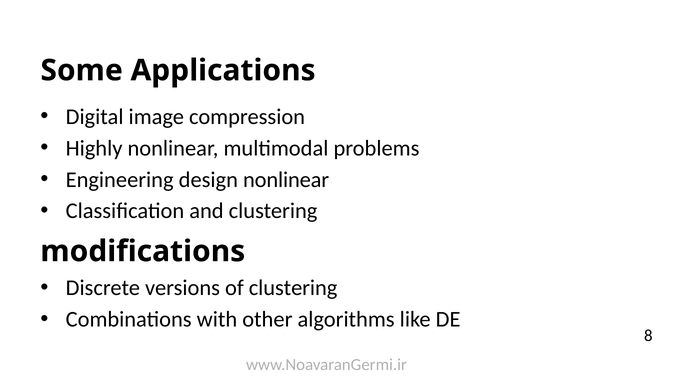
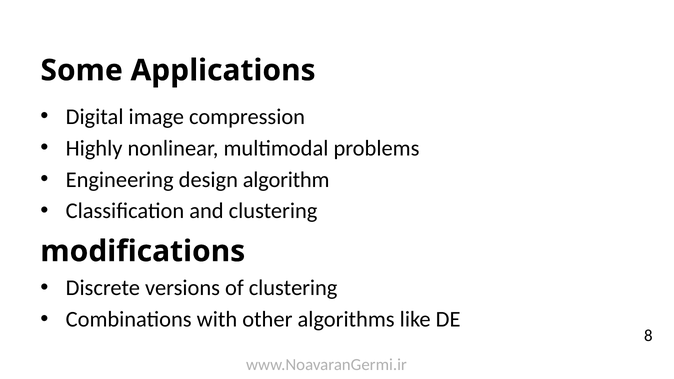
design nonlinear: nonlinear -> algorithm (286, 180)
